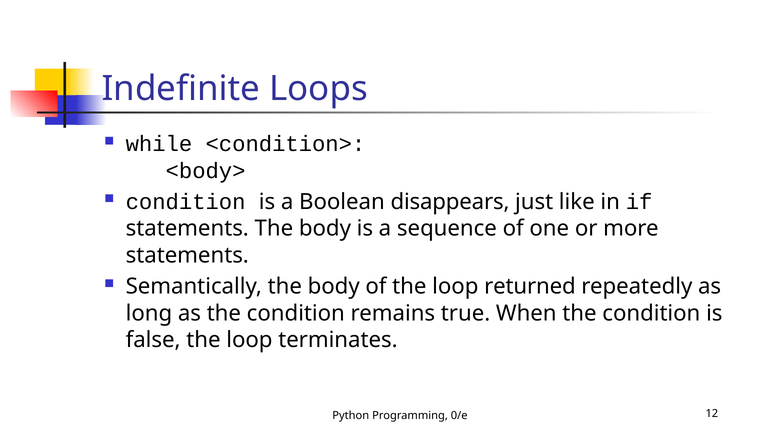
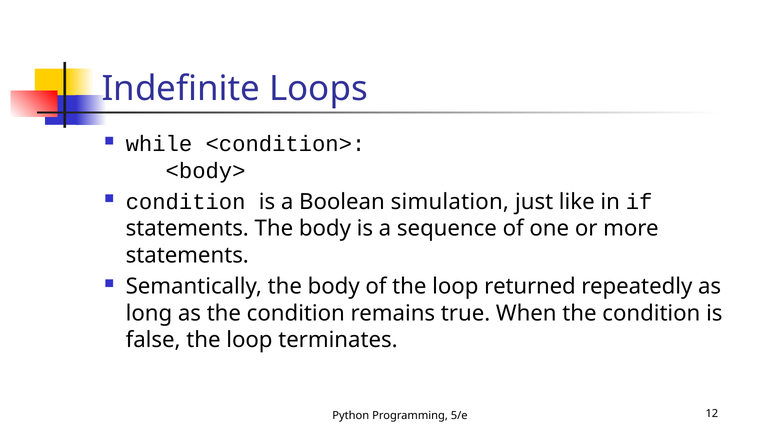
disappears: disappears -> simulation (450, 202)
0/e: 0/e -> 5/e (459, 415)
